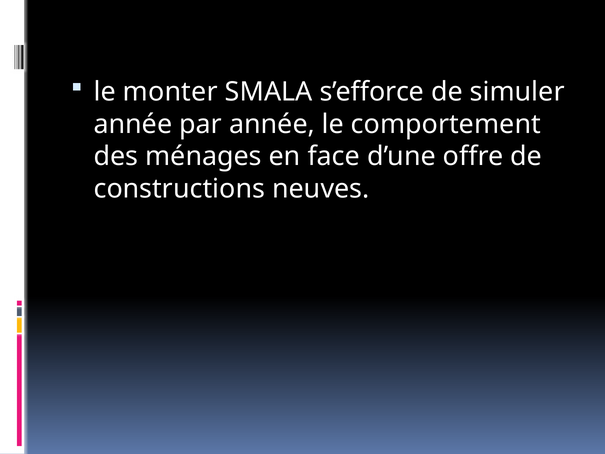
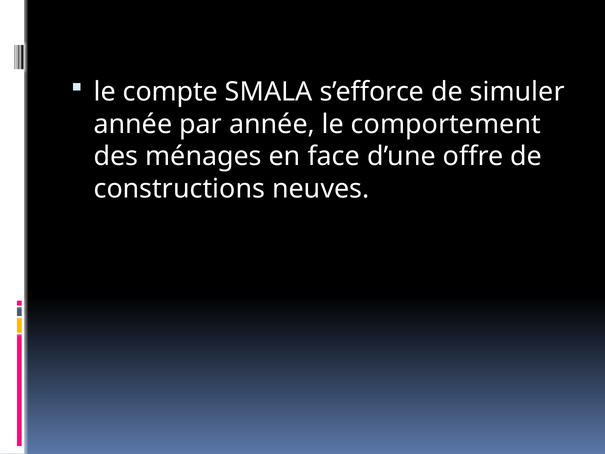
monter: monter -> compte (170, 92)
